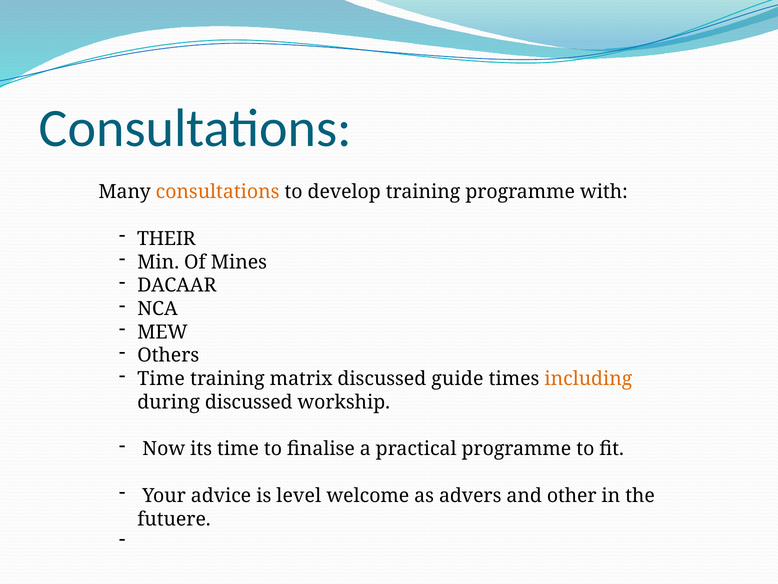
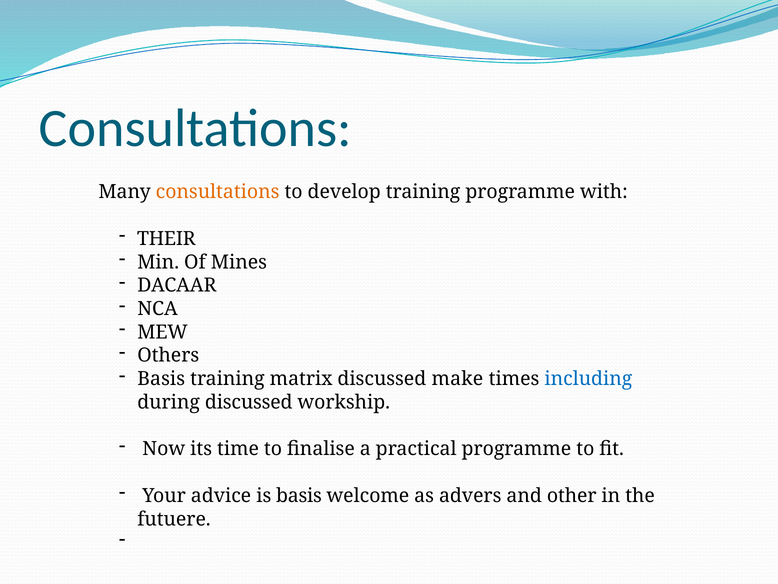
Time: Time -> Basis (161, 379)
guide: guide -> make (457, 379)
including colour: orange -> blue (588, 379)
is level: level -> basis (299, 495)
